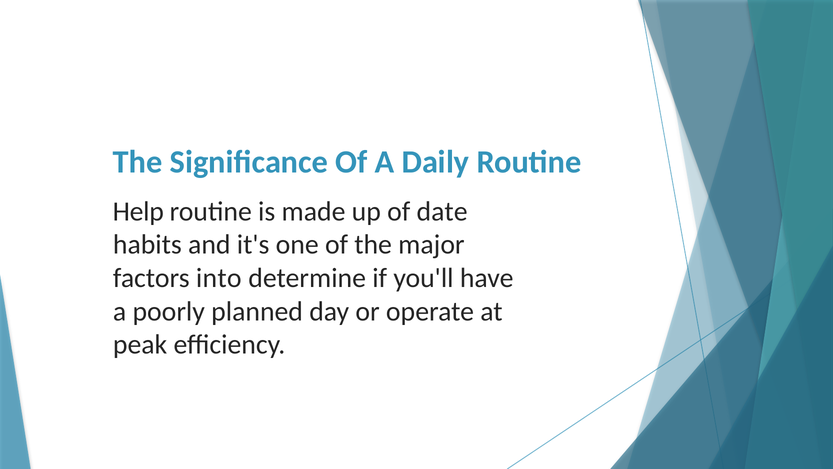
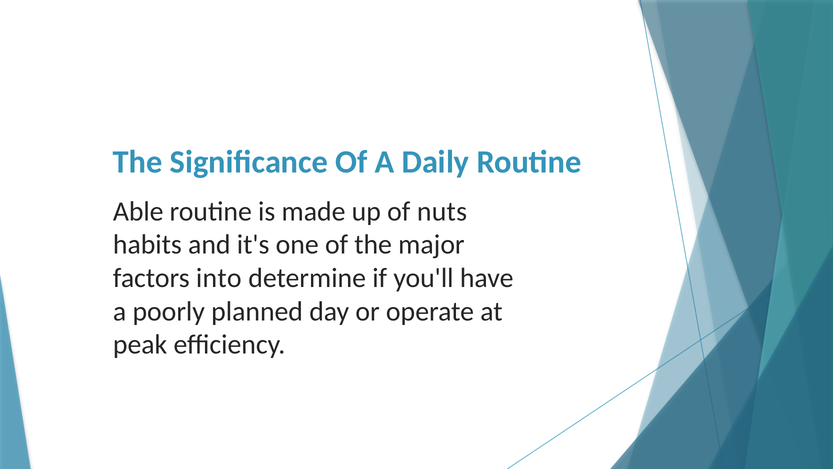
Help: Help -> Able (138, 211)
date: date -> nuts (442, 211)
